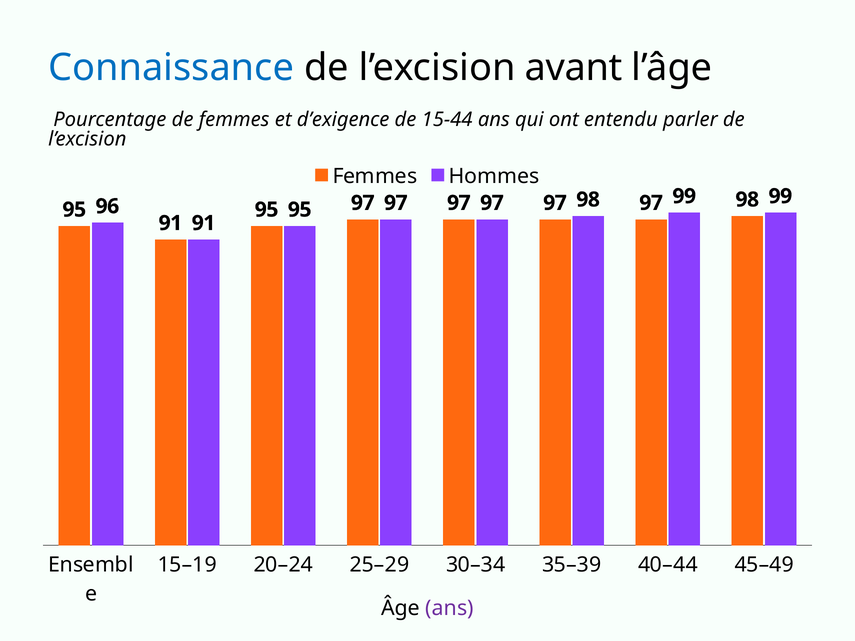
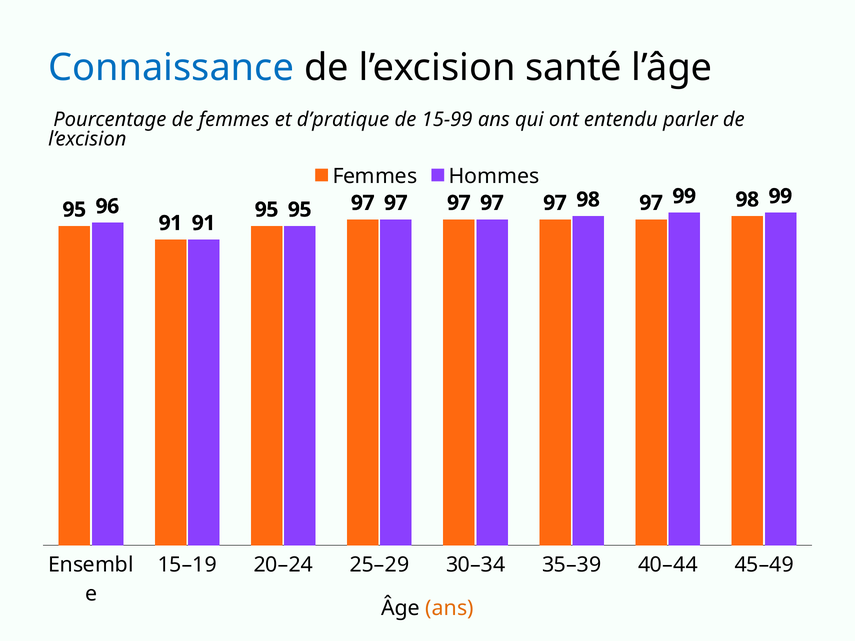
avant: avant -> santé (574, 68)
d’exigence: d’exigence -> d’pratique (343, 120)
15-44: 15-44 -> 15-99 (447, 120)
ans colour: purple -> orange (450, 609)
